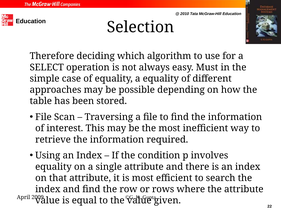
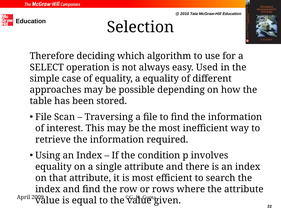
Must: Must -> Used (207, 67)
